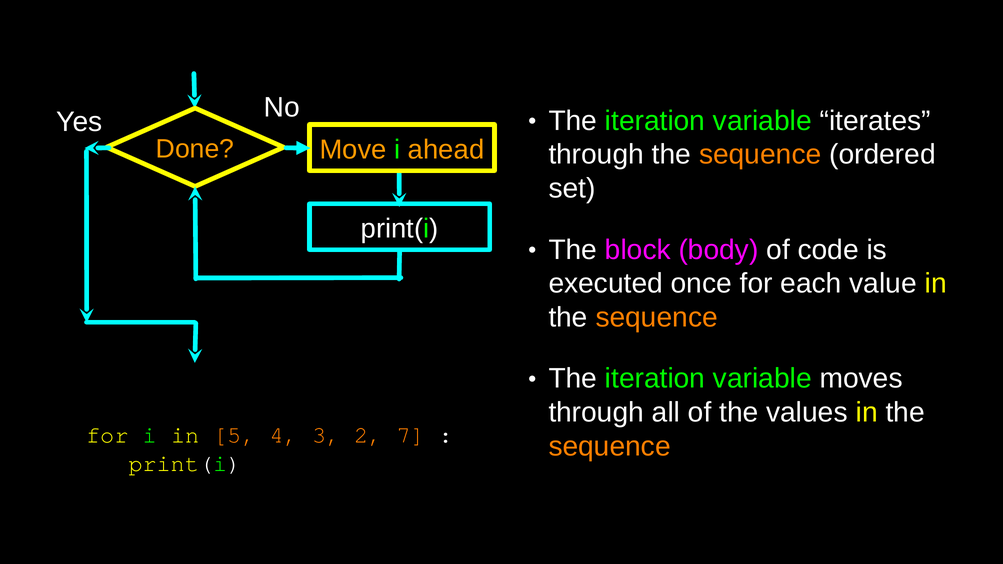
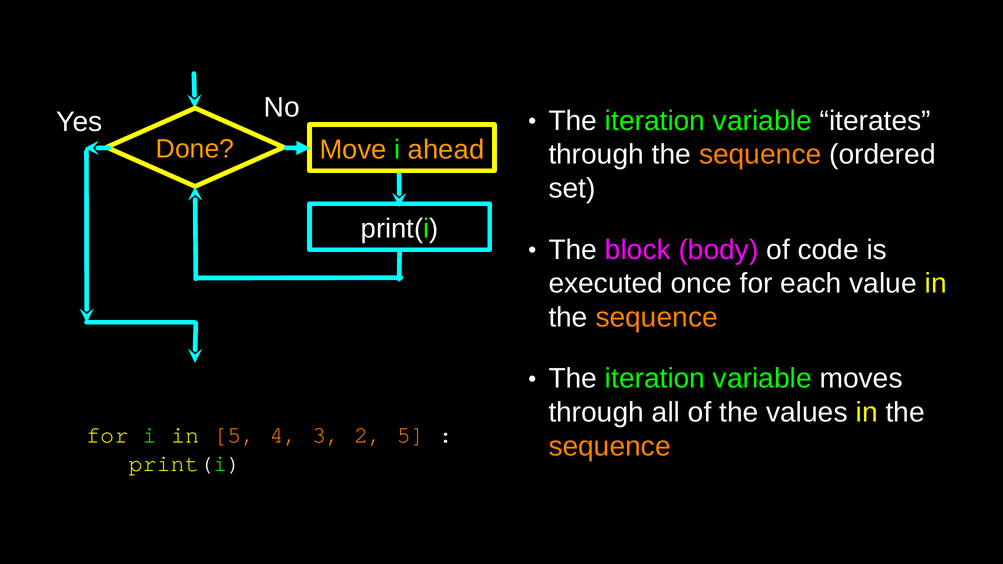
2 7: 7 -> 5 (411, 435)
